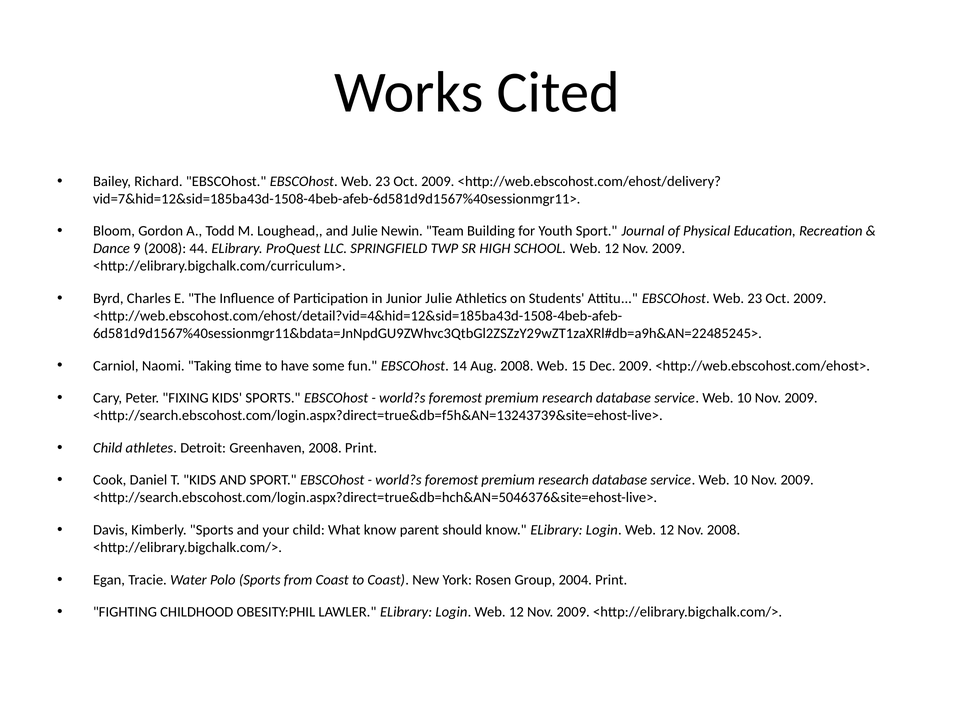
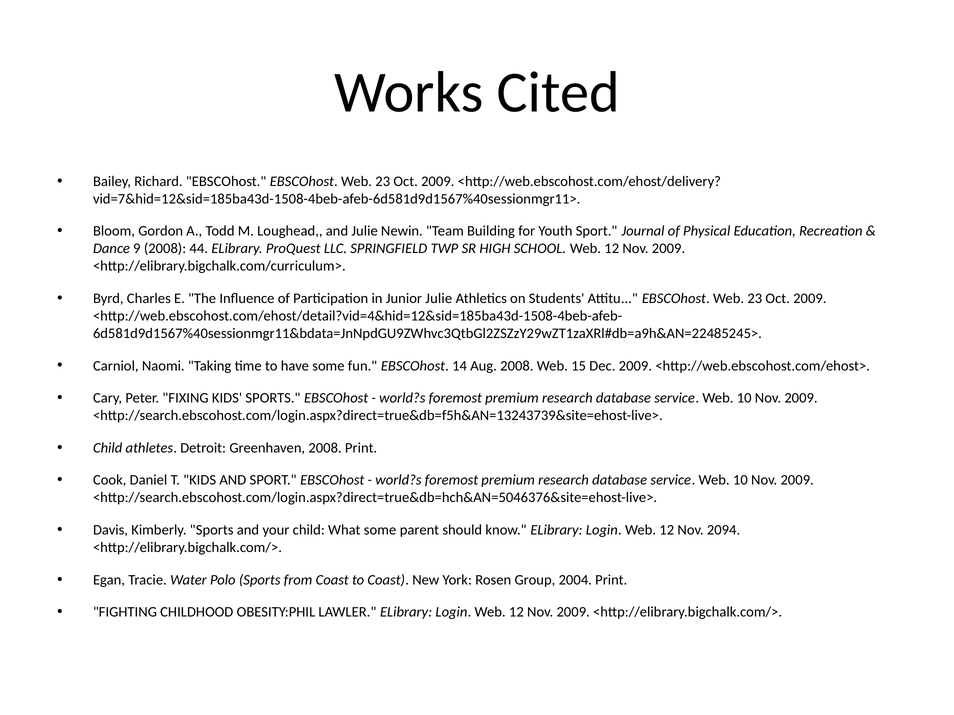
What know: know -> some (380, 530)
Nov 2008: 2008 -> 2094 (724, 530)
